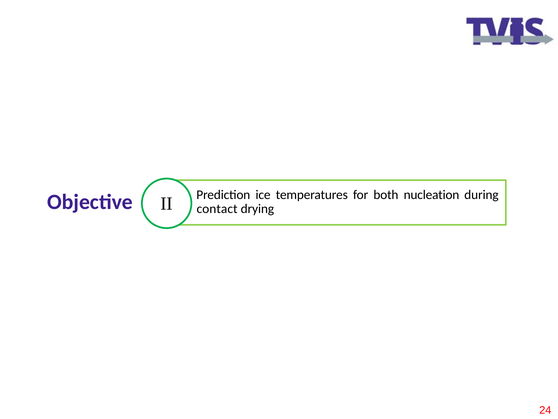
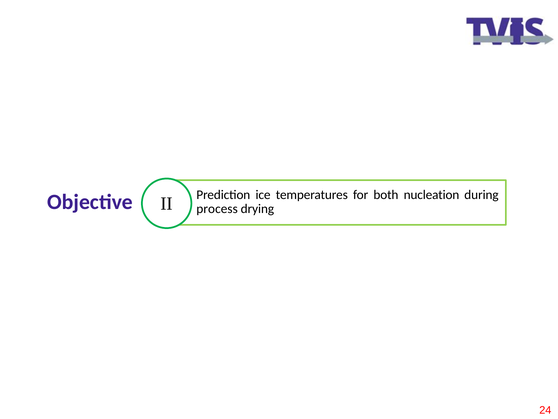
contact: contact -> process (217, 208)
